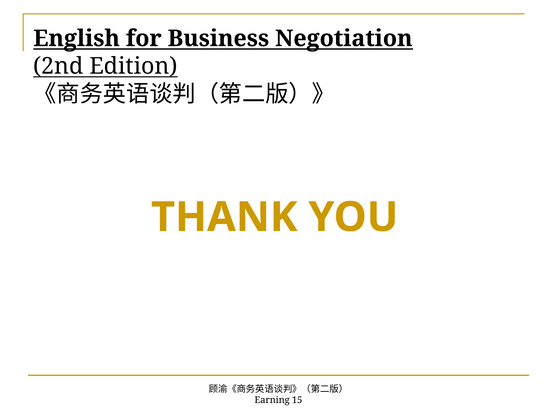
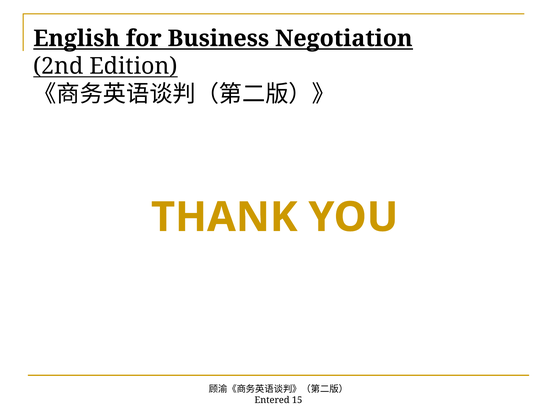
Earning: Earning -> Entered (272, 401)
